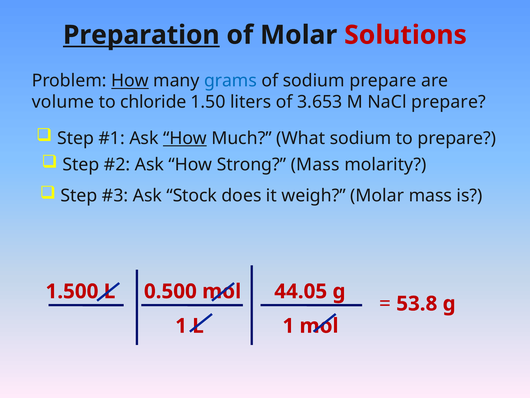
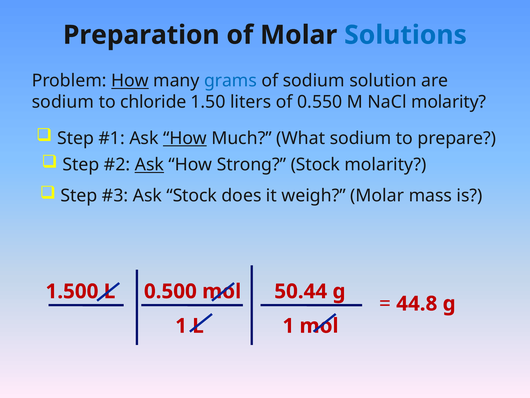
Preparation underline: present -> none (141, 35)
Solutions colour: red -> blue (405, 35)
sodium prepare: prepare -> solution (383, 81)
volume: volume -> sodium (63, 102)
3.653: 3.653 -> 0.550 (320, 102)
NaCl prepare: prepare -> molarity (449, 102)
Ask underline: none -> present (149, 165)
Strong Mass: Mass -> Stock (315, 165)
44.05: 44.05 -> 50.44 (301, 291)
53.8: 53.8 -> 44.8 (417, 303)
